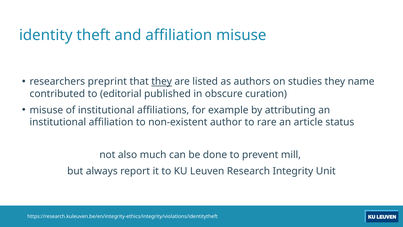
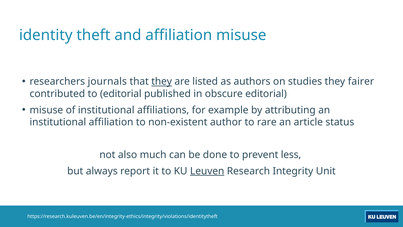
preprint: preprint -> journals (107, 82)
name: name -> fairer (361, 82)
obscure curation: curation -> editorial (266, 94)
mill: mill -> less (291, 155)
Leuven underline: none -> present (207, 171)
